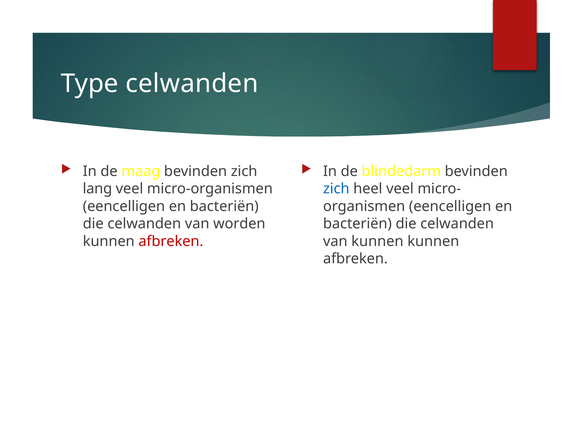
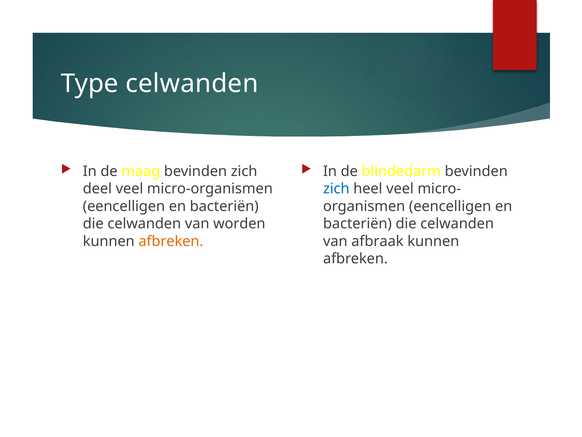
lang: lang -> deel (97, 189)
afbreken colour: red -> orange (171, 241)
van kunnen: kunnen -> afbraak (377, 241)
